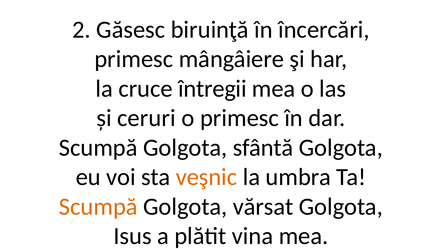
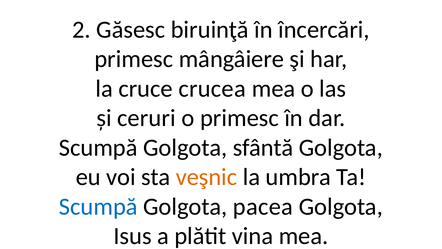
întregii: întregii -> crucea (212, 88)
Scumpă colour: orange -> blue (98, 206)
vărsat: vărsat -> pacea (263, 206)
